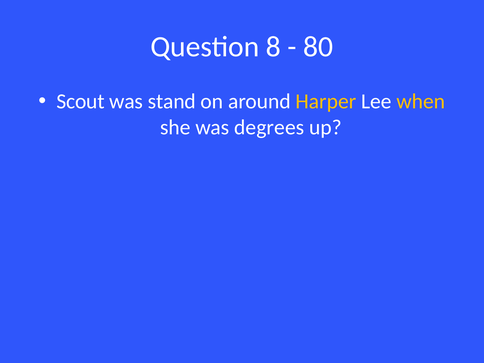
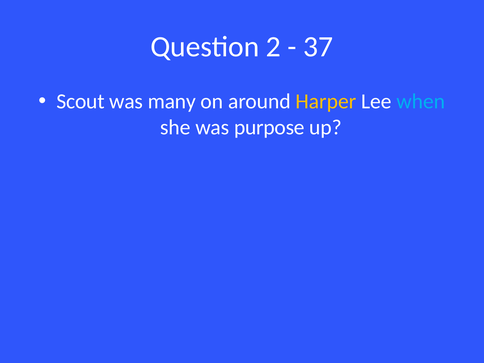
8: 8 -> 2 (273, 47)
80: 80 -> 37 (318, 47)
stand: stand -> many (172, 102)
when colour: yellow -> light blue (421, 102)
degrees: degrees -> purpose (269, 127)
